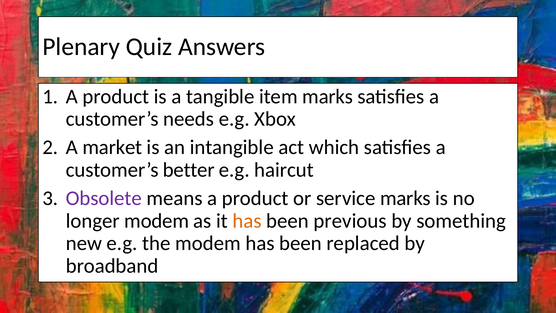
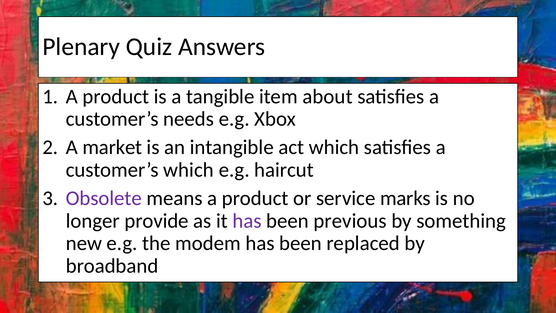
item marks: marks -> about (328, 96)
customer’s better: better -> which (189, 170)
longer modem: modem -> provide (157, 221)
has colour: orange -> purple (247, 221)
